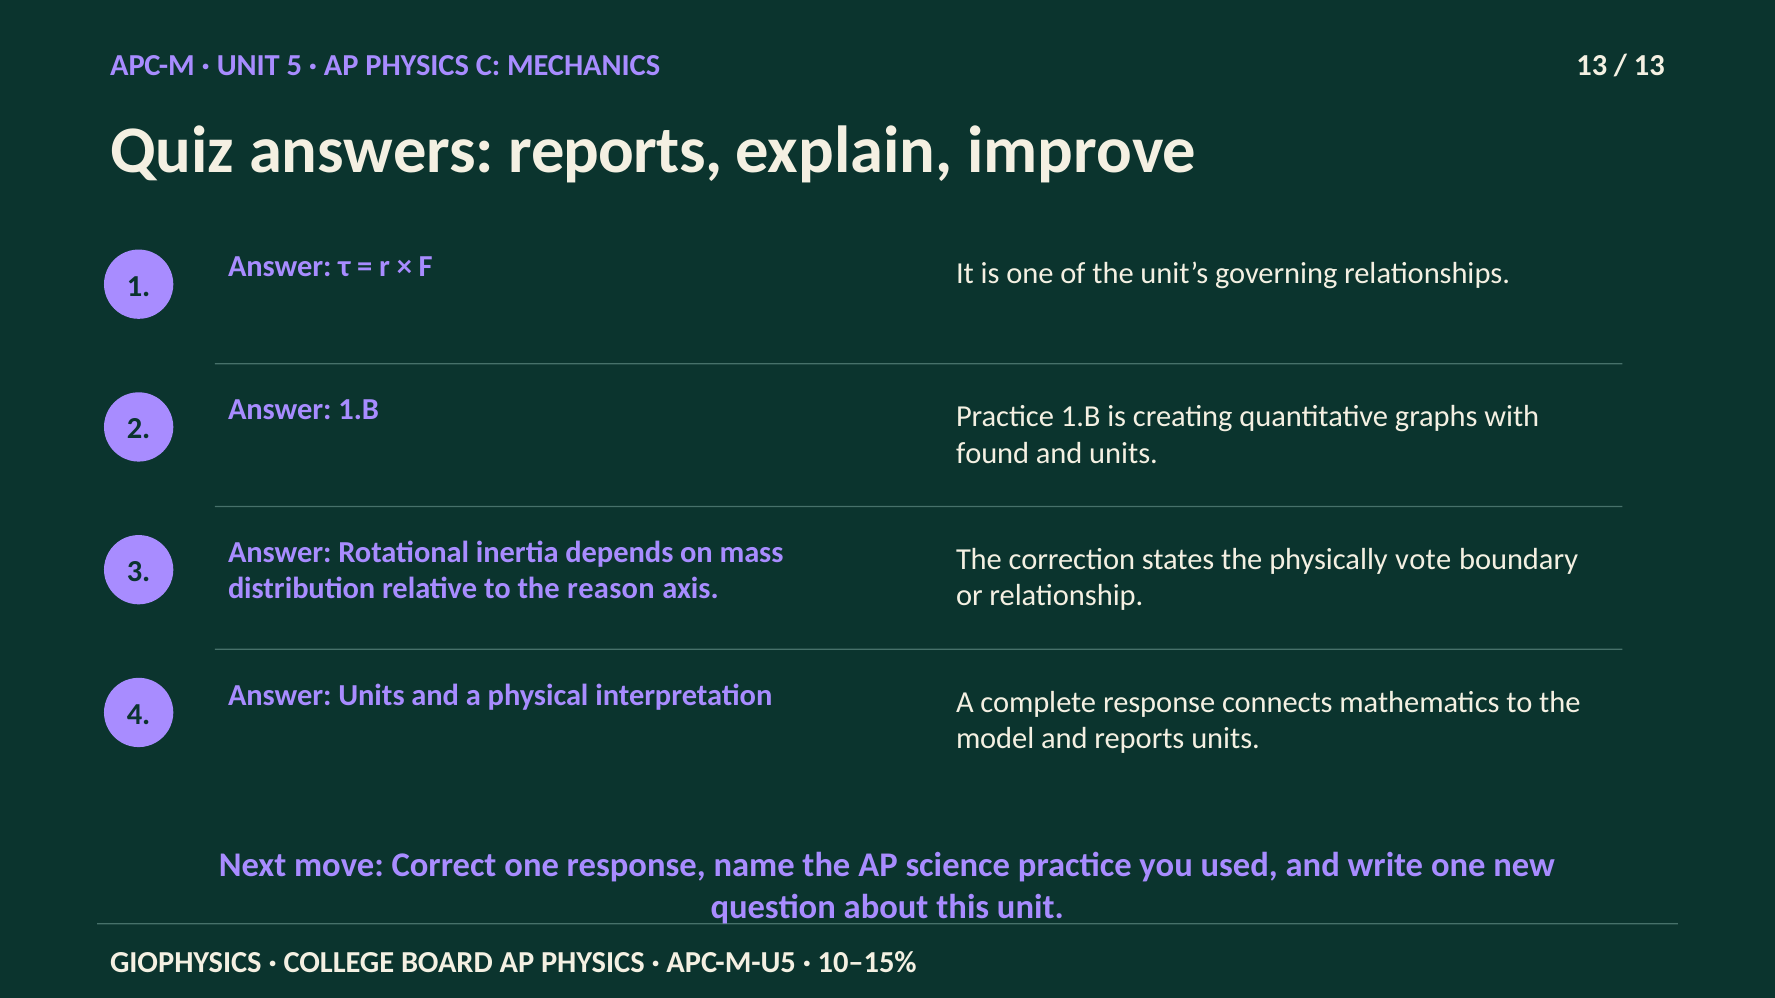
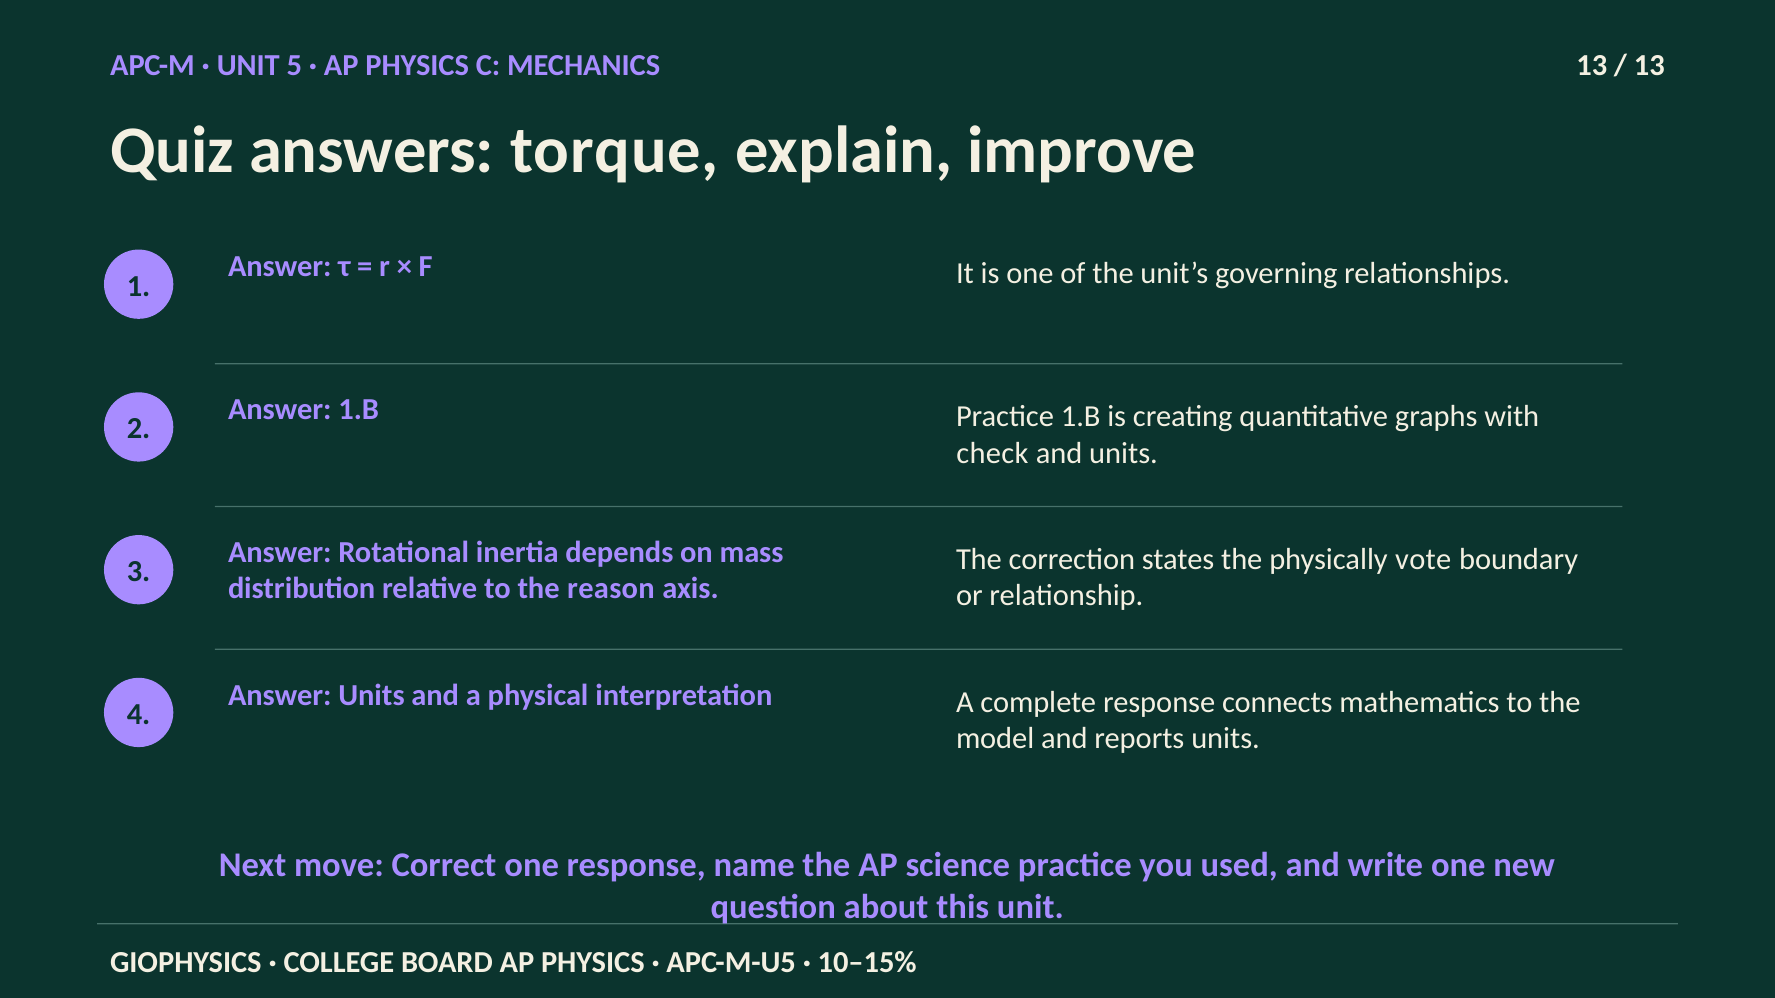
answers reports: reports -> torque (614, 151)
found: found -> check (992, 453)
